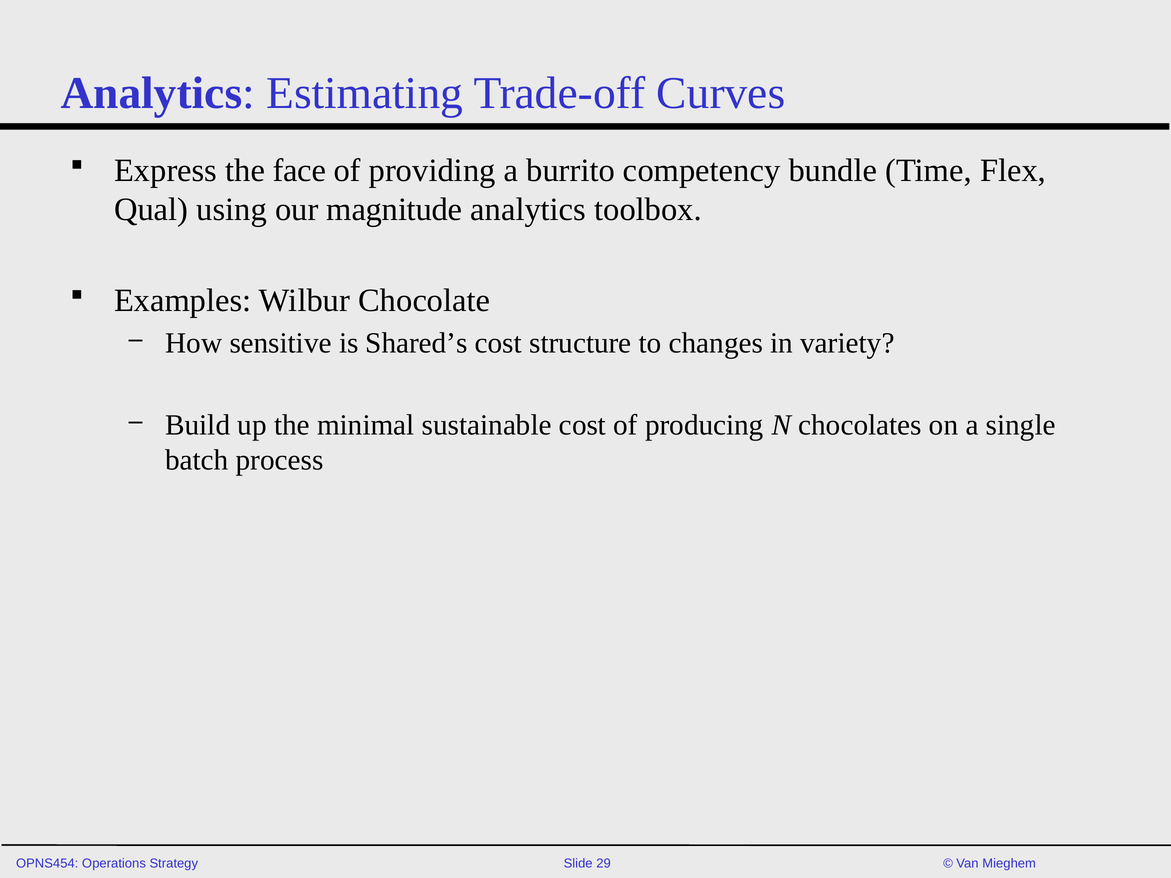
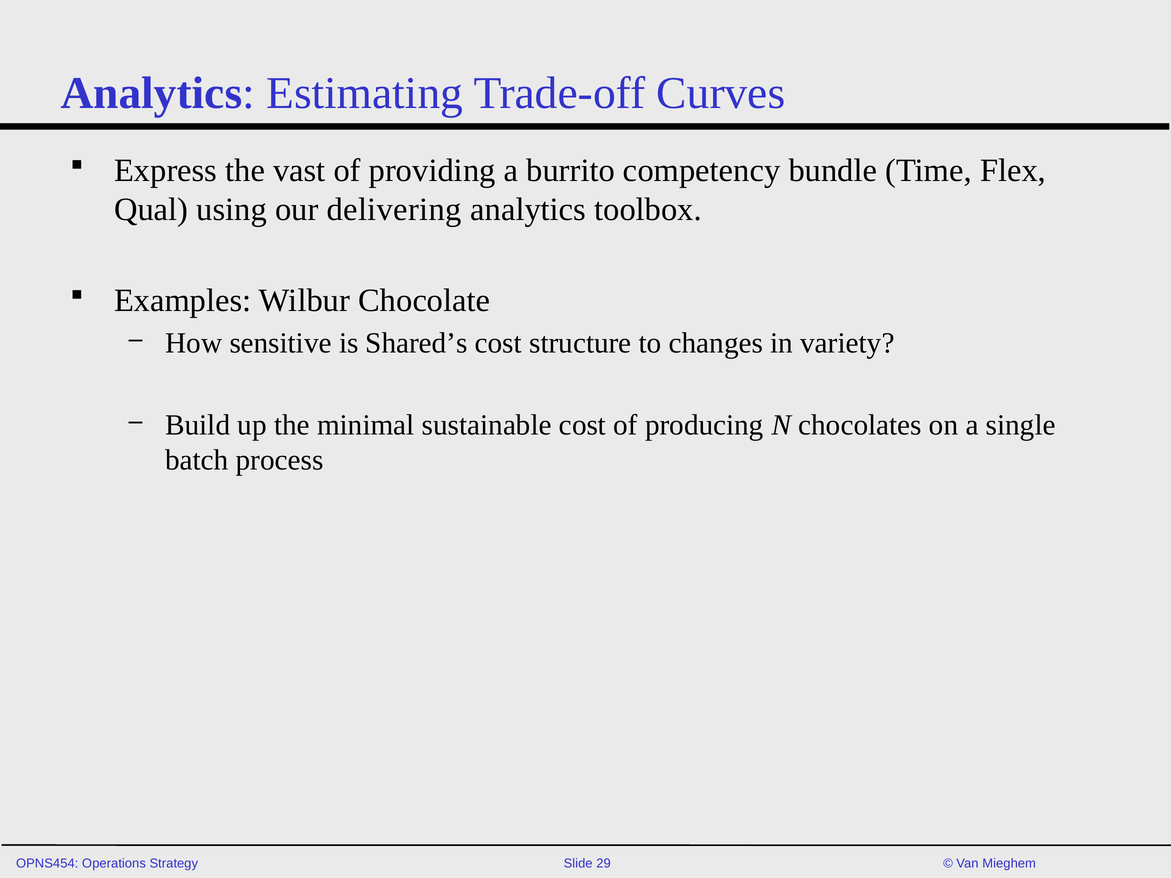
face: face -> vast (299, 170)
magnitude: magnitude -> delivering (394, 209)
